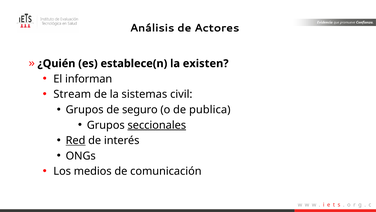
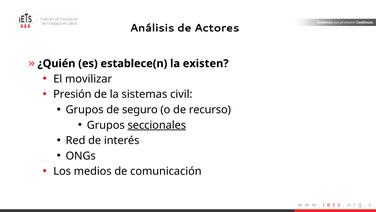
informan: informan -> movilizar (89, 79)
Stream: Stream -> Presión (72, 94)
publica: publica -> recurso (210, 109)
Red underline: present -> none (76, 140)
